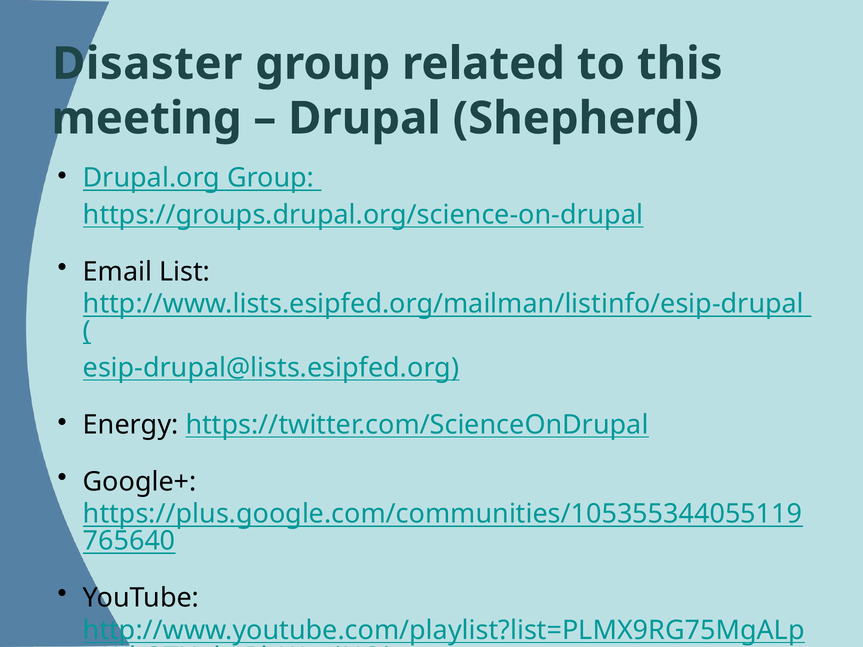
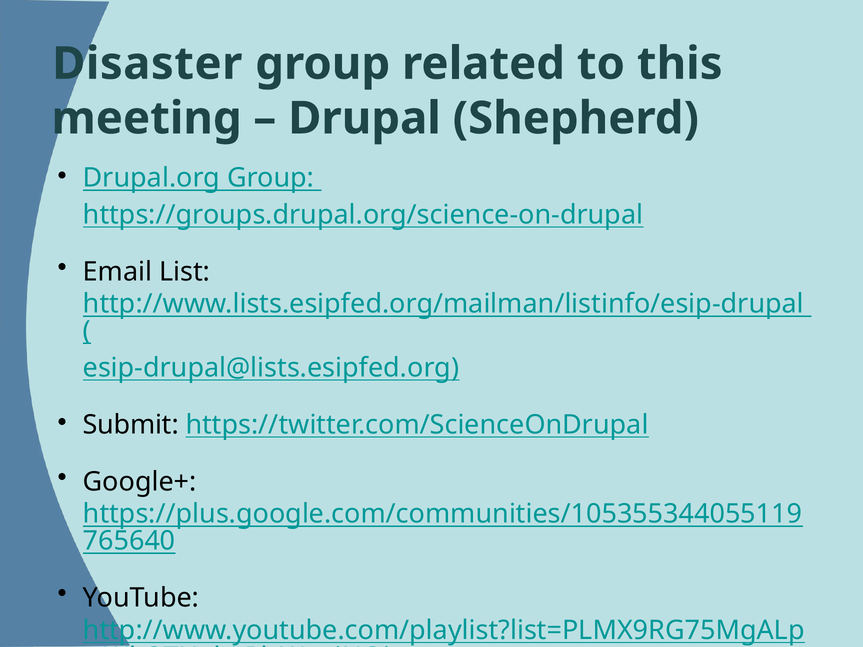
Energy: Energy -> Submit (131, 425)
